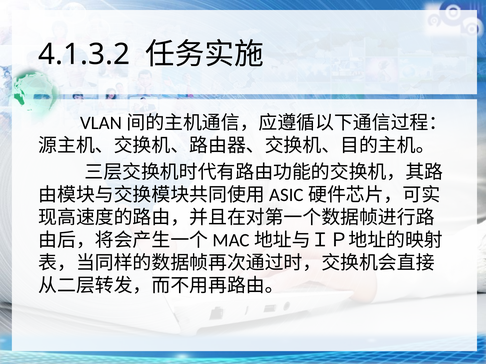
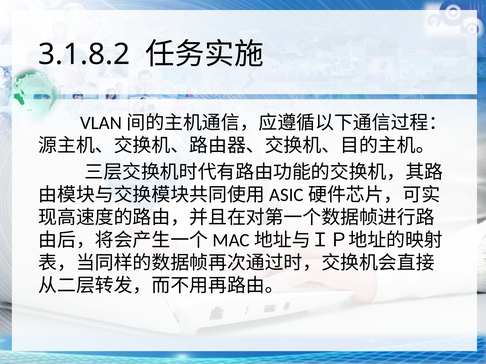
4.1.3.2: 4.1.3.2 -> 3.1.8.2 (84, 54)
